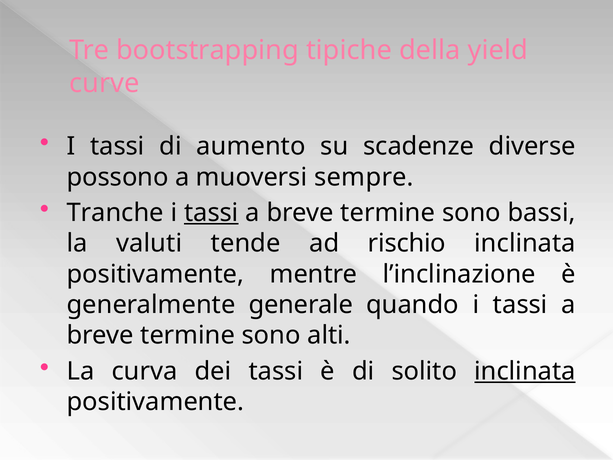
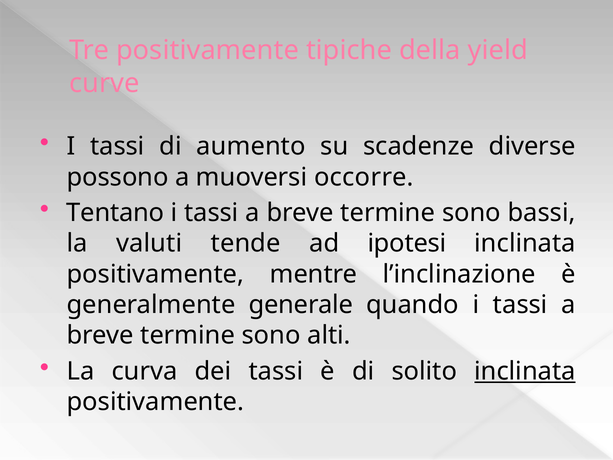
Tre bootstrapping: bootstrapping -> positivamente (208, 50)
sempre: sempre -> occorre (364, 177)
Tranche: Tranche -> Tentano (115, 213)
tassi underline: present -> none (211, 213)
rischio: rischio -> ipotesi (407, 243)
